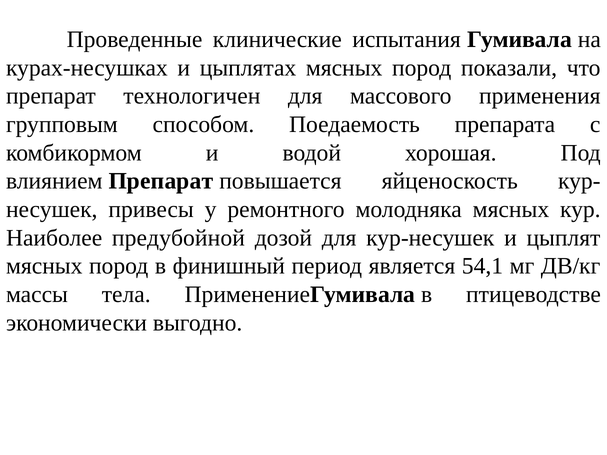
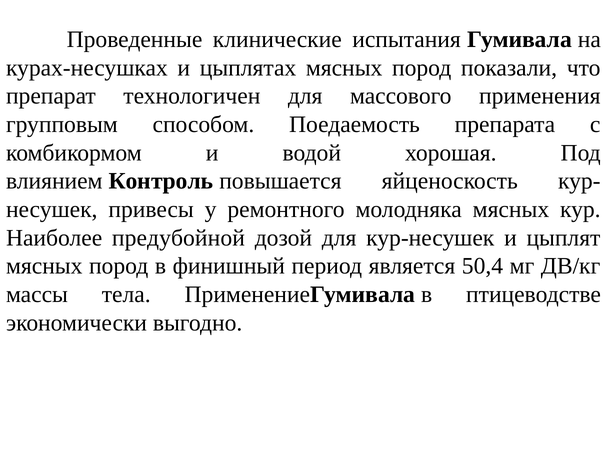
влиянием Препарат: Препарат -> Контроль (161, 181)
54,1: 54,1 -> 50,4 (482, 266)
